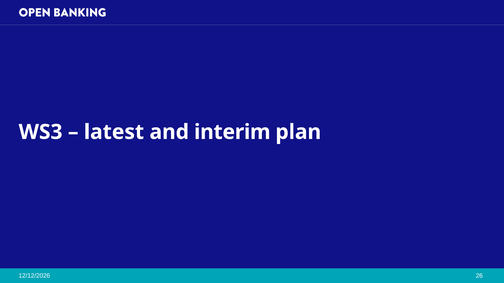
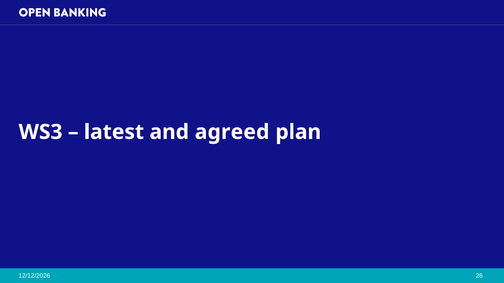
interim: interim -> agreed (232, 132)
